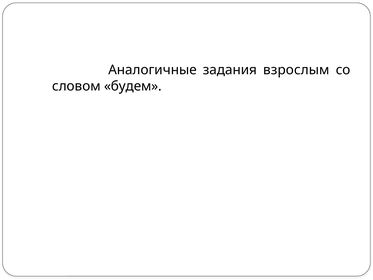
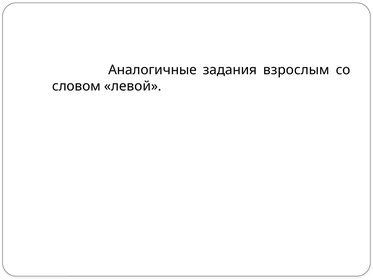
будем: будем -> левой (133, 86)
